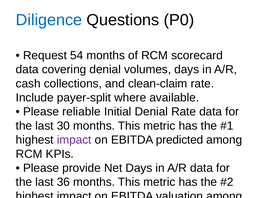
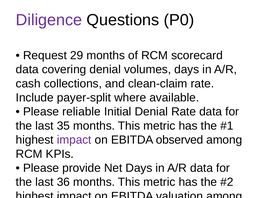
Diligence colour: blue -> purple (49, 20)
54: 54 -> 29 (77, 55)
30: 30 -> 35 (63, 126)
predicted: predicted -> observed (180, 140)
